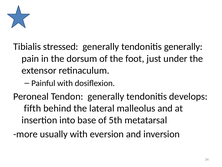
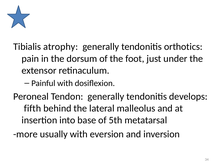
stressed: stressed -> atrophy (61, 47)
tendonitis generally: generally -> orthotics (183, 47)
